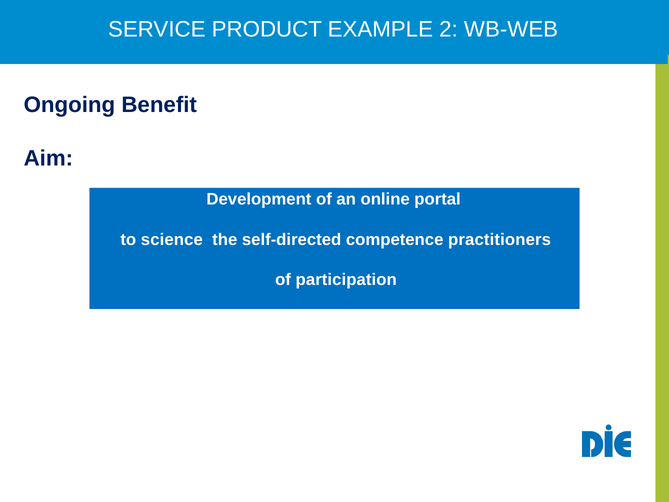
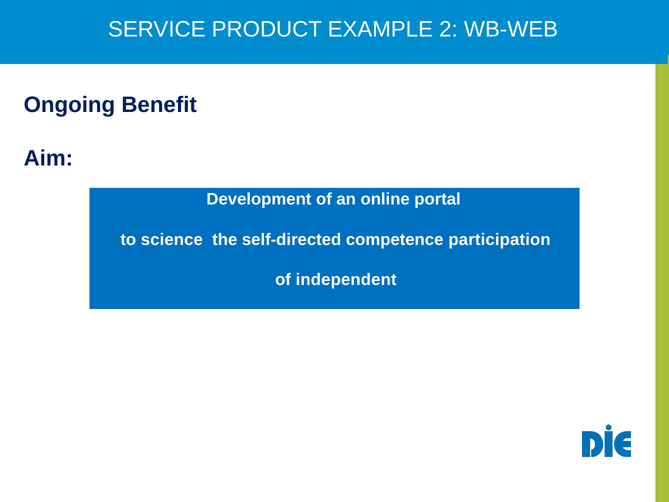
practitioners: practitioners -> participation (500, 239)
participation: participation -> independent (346, 280)
